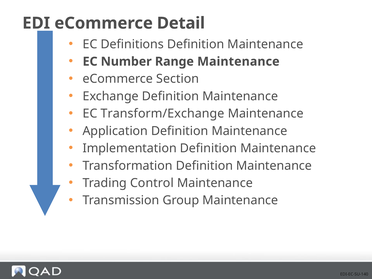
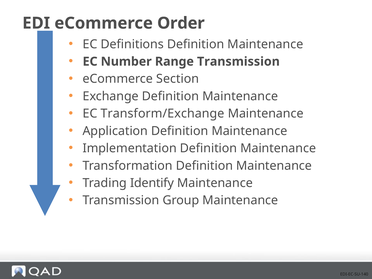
Detail: Detail -> Order (181, 23)
Range Maintenance: Maintenance -> Transmission (238, 62)
Control: Control -> Identify (152, 183)
